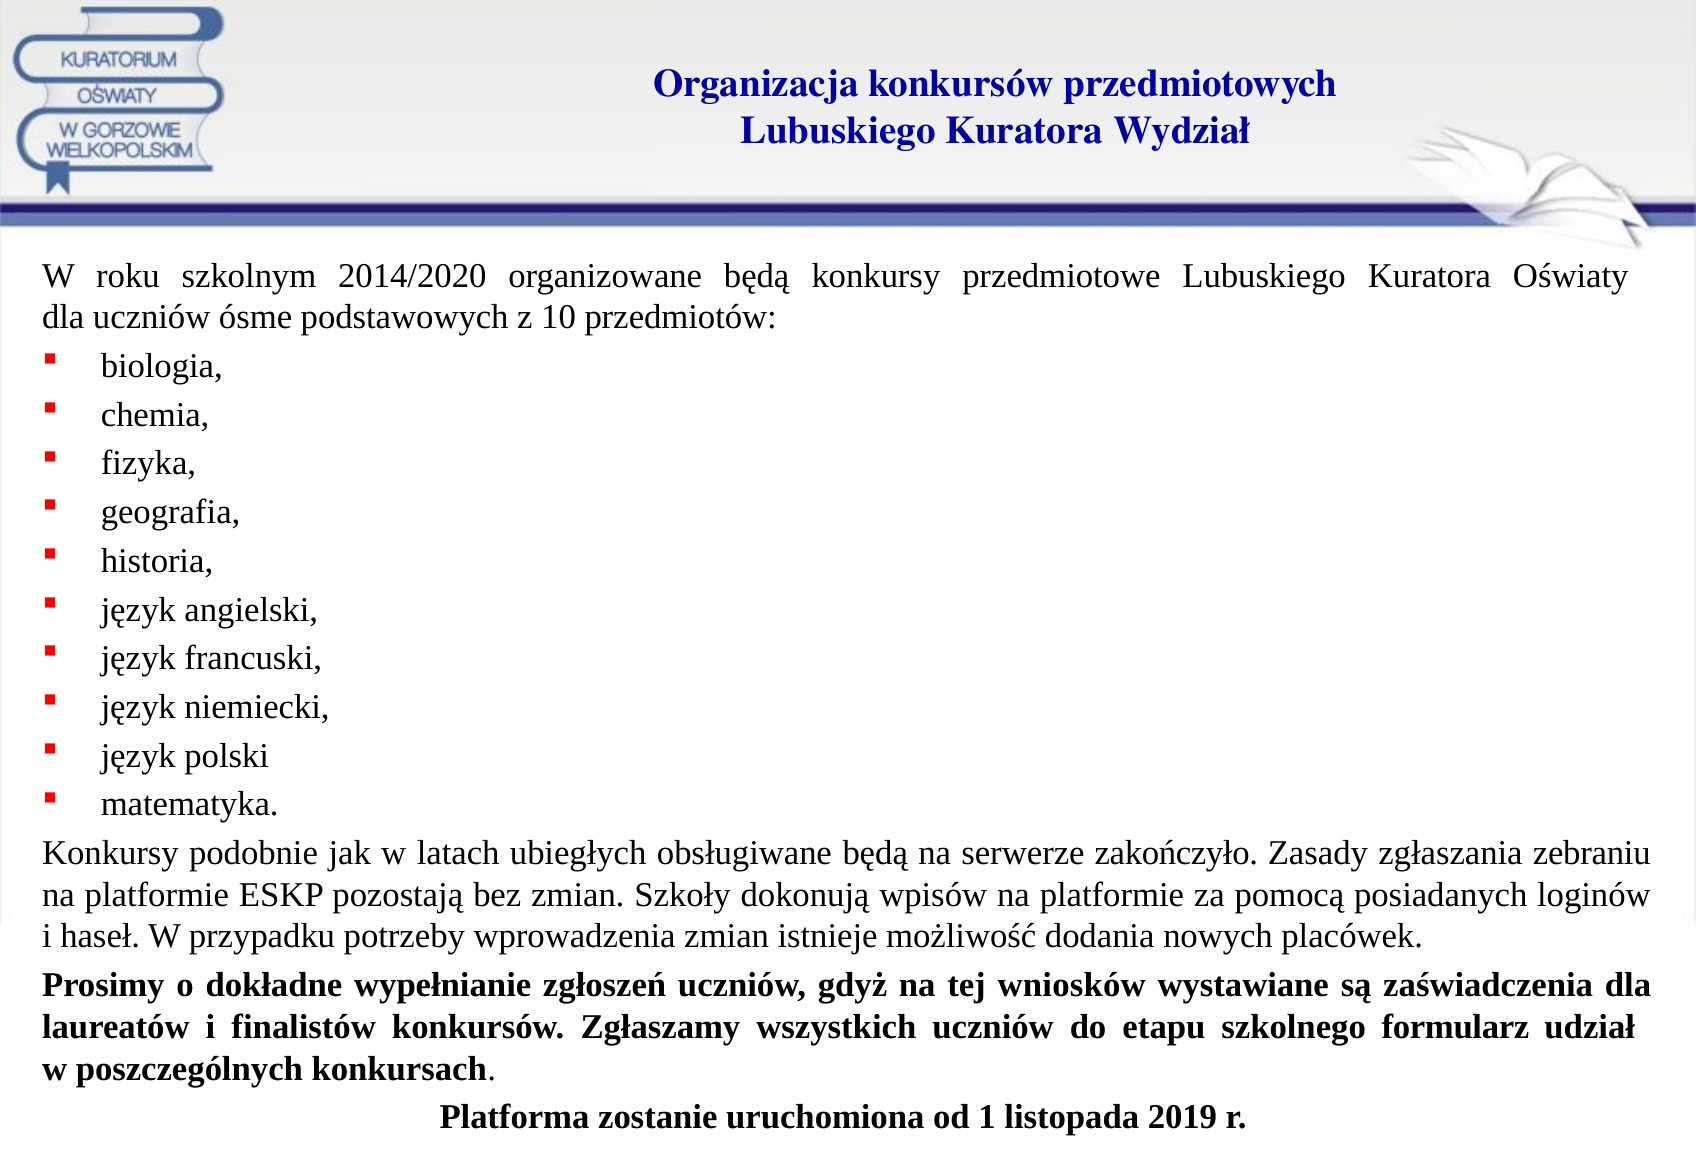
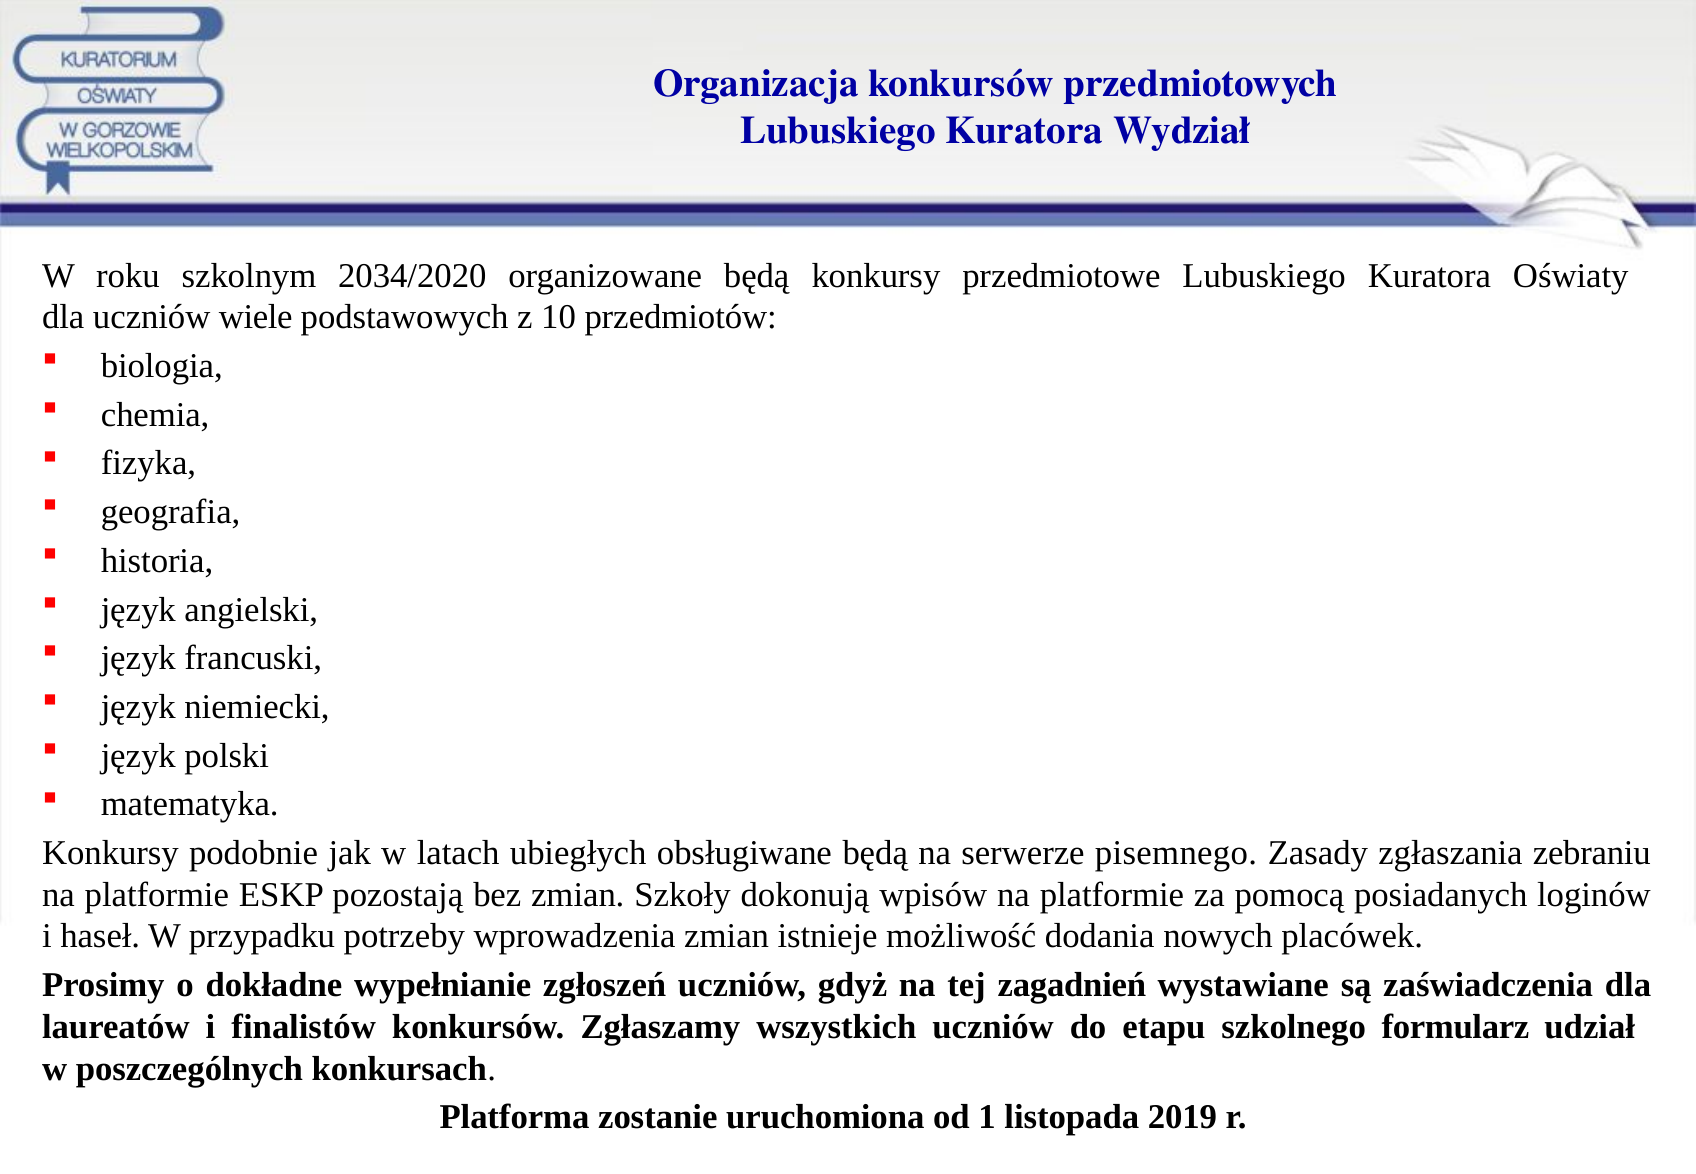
2014/2020: 2014/2020 -> 2034/2020 (412, 276)
ósme: ósme -> wiele (256, 317)
zakończyło: zakończyło -> pisemnego (1176, 853)
wniosków: wniosków -> zagadnień (1072, 985)
